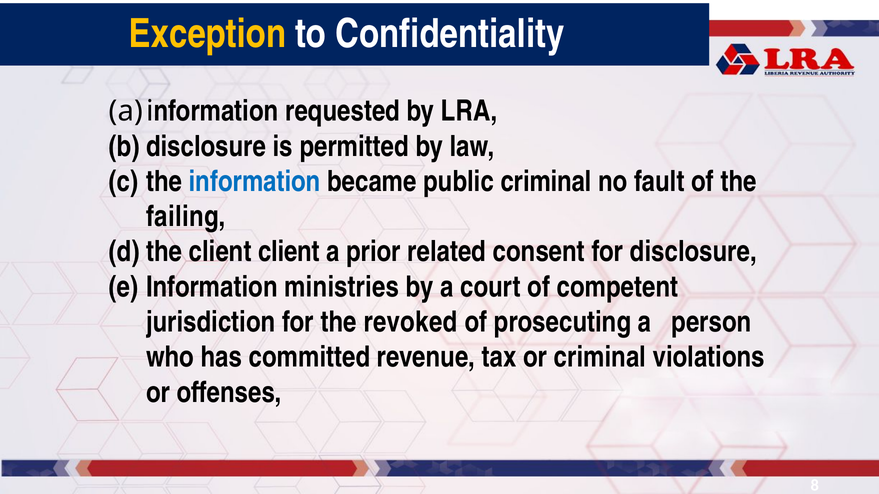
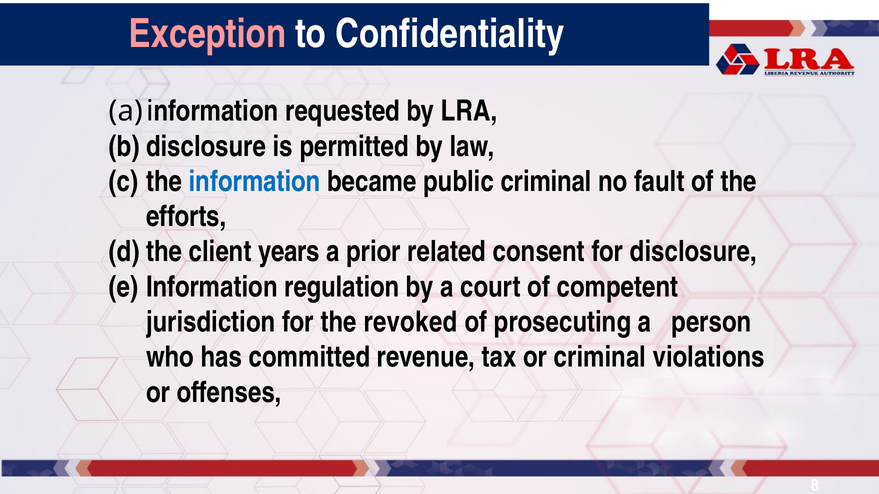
Exception colour: yellow -> pink (208, 34)
failing: failing -> efforts (186, 217)
client client: client -> years (289, 252)
ministries: ministries -> regulation (342, 287)
